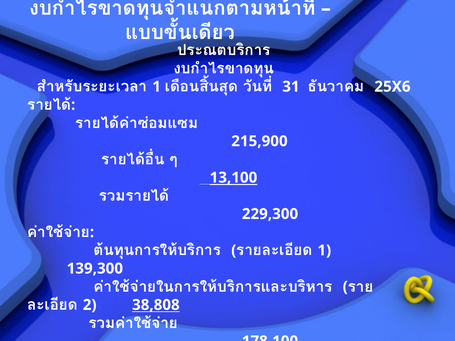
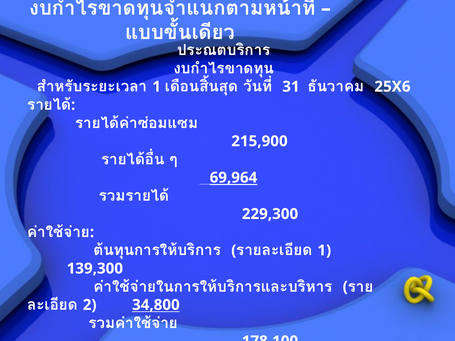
13,100: 13,100 -> 69,964 (233, 178)
38,808: 38,808 -> 34,800 (156, 305)
